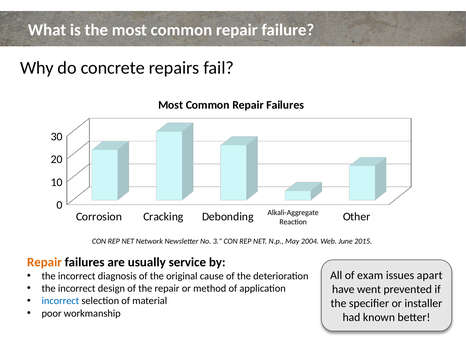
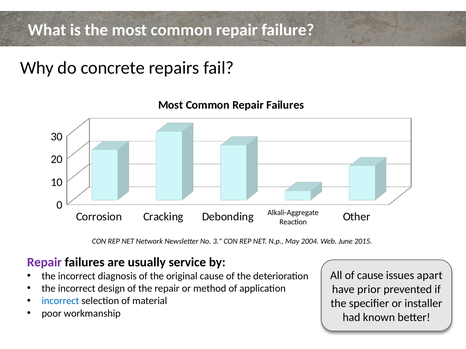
Repair colour: orange -> purple (44, 263)
of exam: exam -> cause (370, 276)
went: went -> prior (369, 290)
